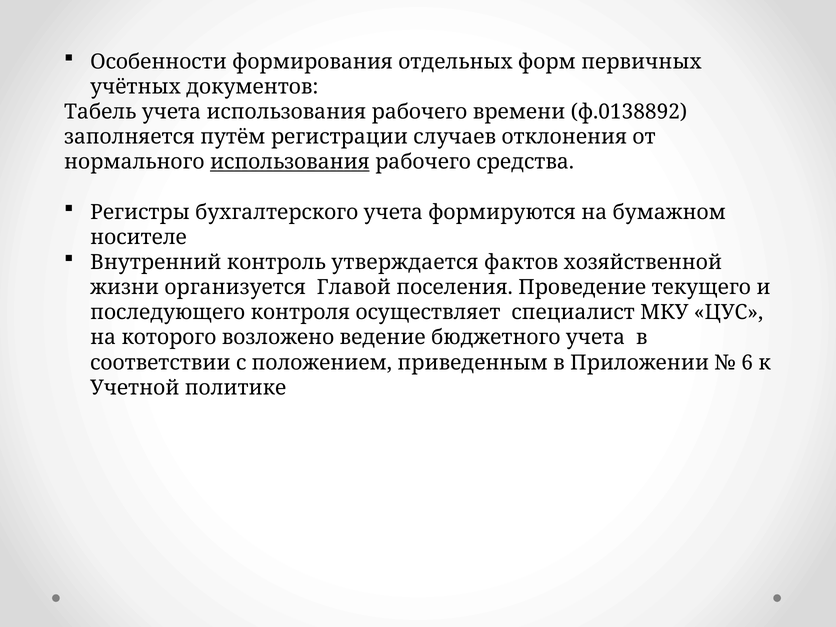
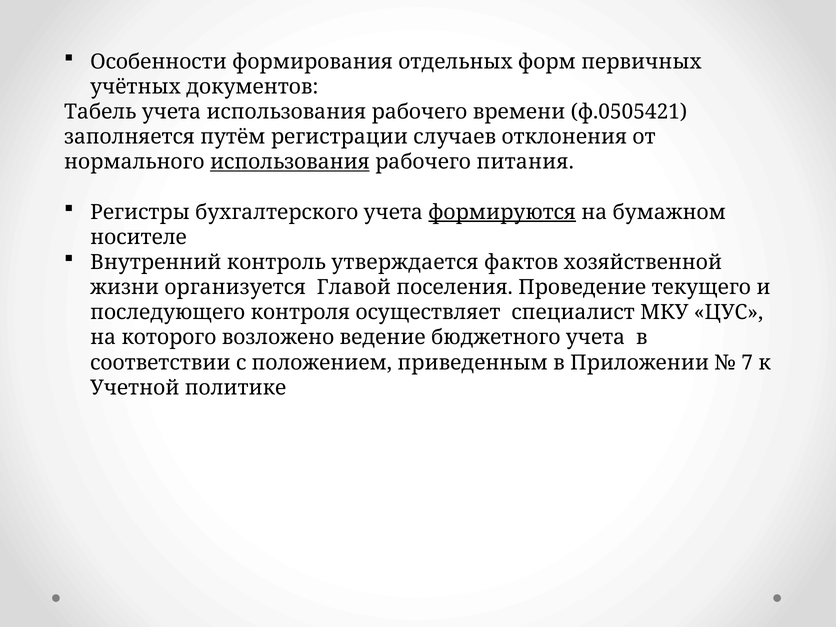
ф.0138892: ф.0138892 -> ф.0505421 (629, 112)
средства: средства -> питания (525, 162)
формируются underline: none -> present (502, 212)
6: 6 -> 7 (747, 363)
